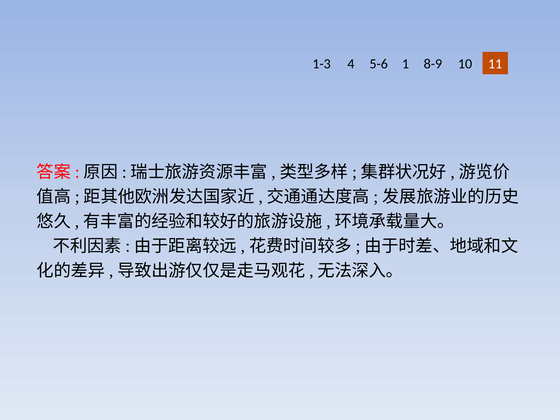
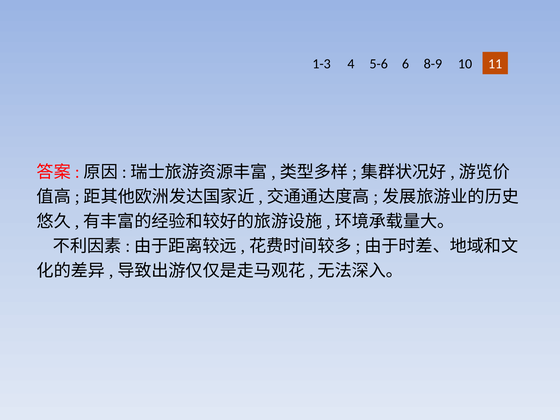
1: 1 -> 6 (406, 64)
